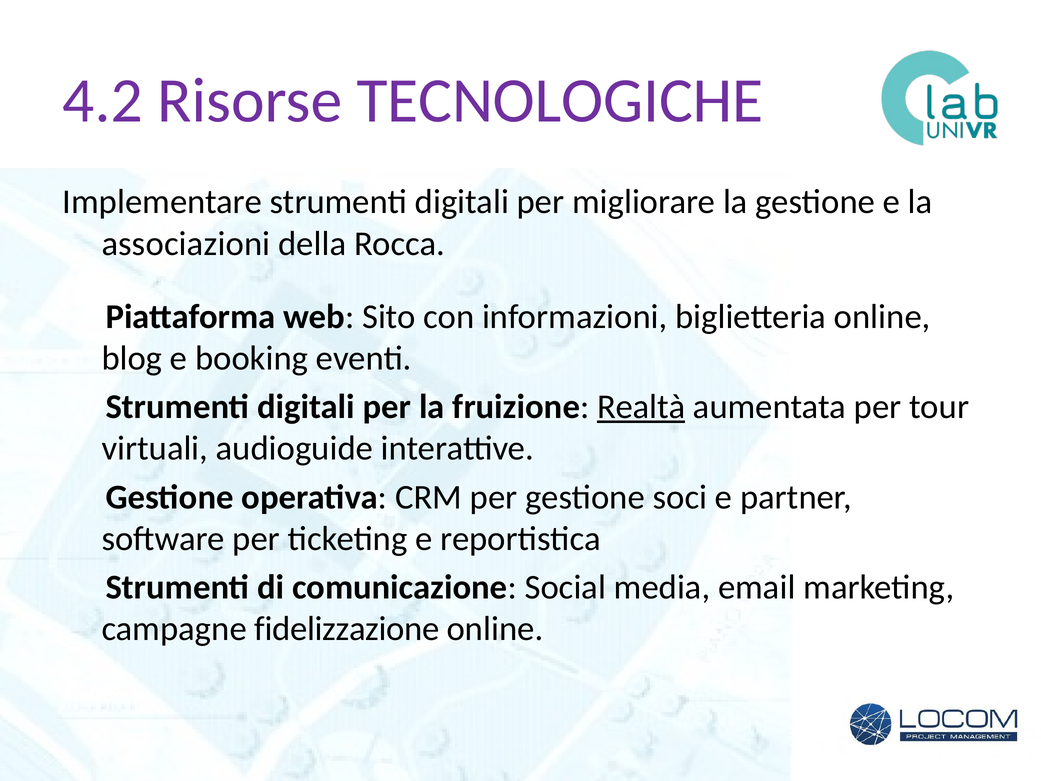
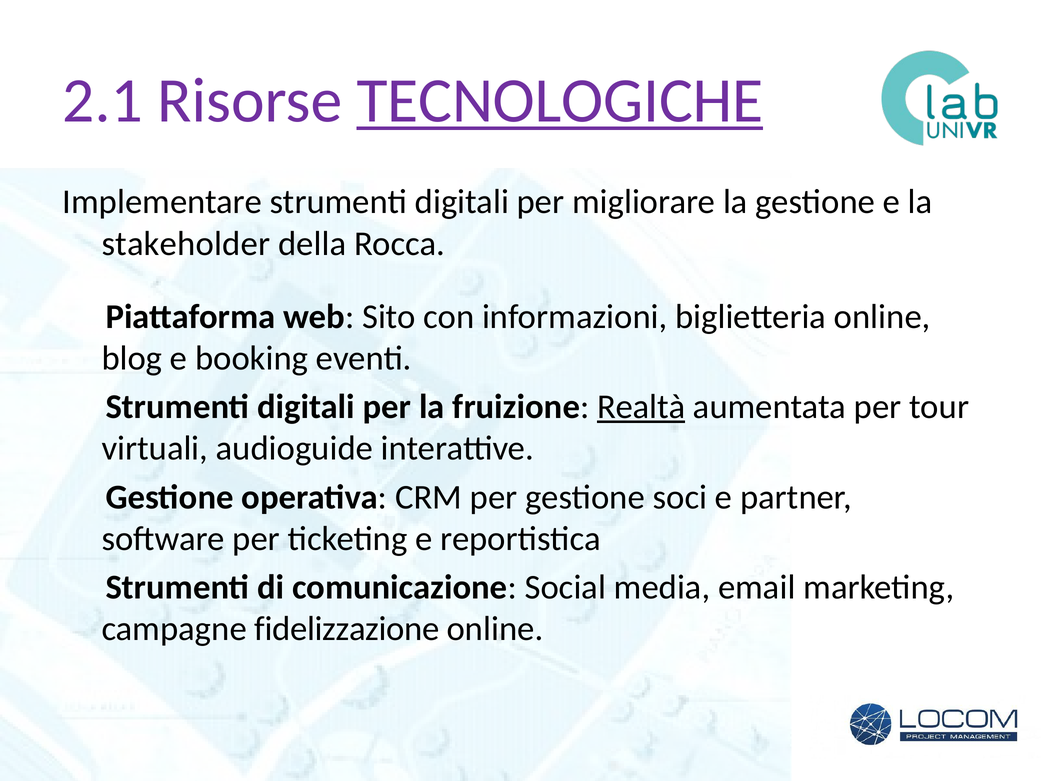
4.2: 4.2 -> 2.1 (103, 101)
TECNOLOGICHE underline: none -> present (560, 101)
associazioni: associazioni -> stakeholder (186, 244)
